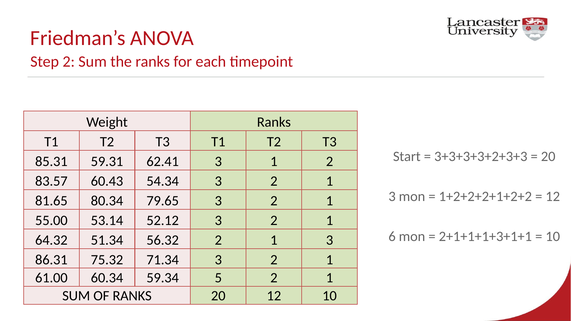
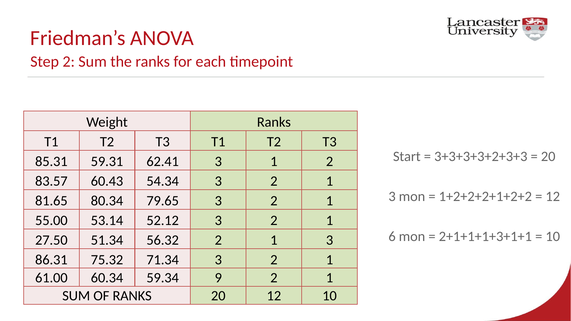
64.32: 64.32 -> 27.50 (51, 240)
5: 5 -> 9 (218, 278)
